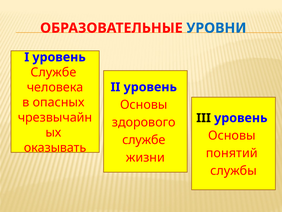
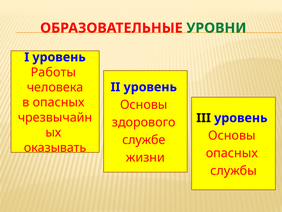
УРОВНИ colour: blue -> green (216, 28)
Службе: Службе -> Работы (53, 72)
понятий: понятий -> опасных (232, 153)
